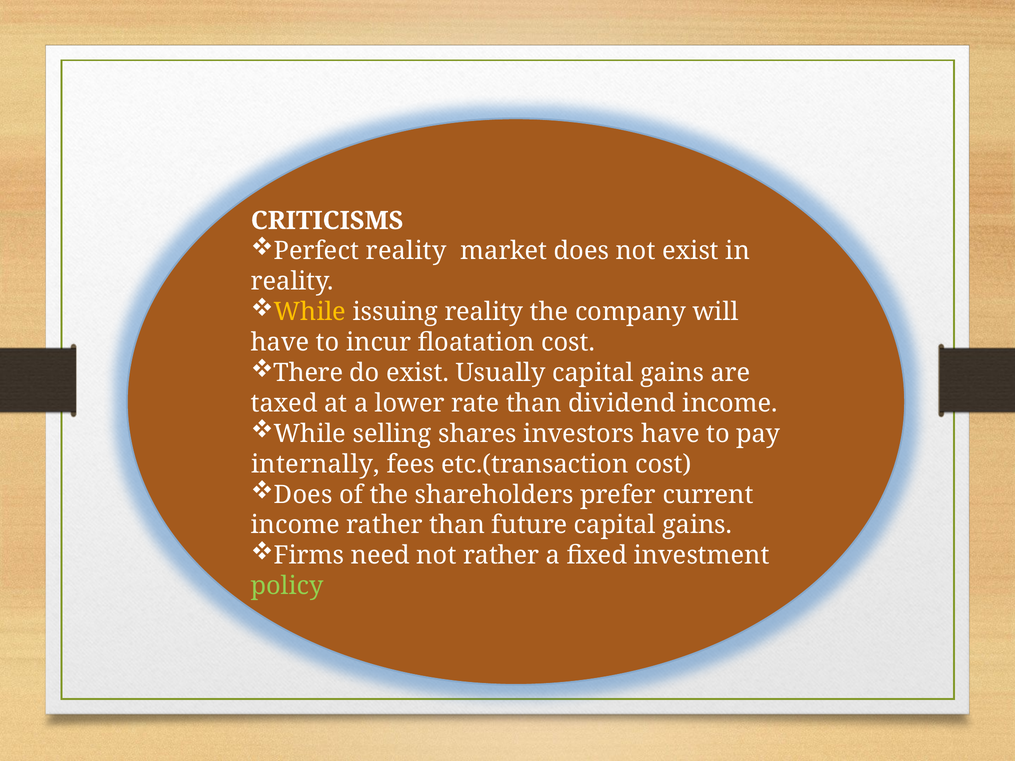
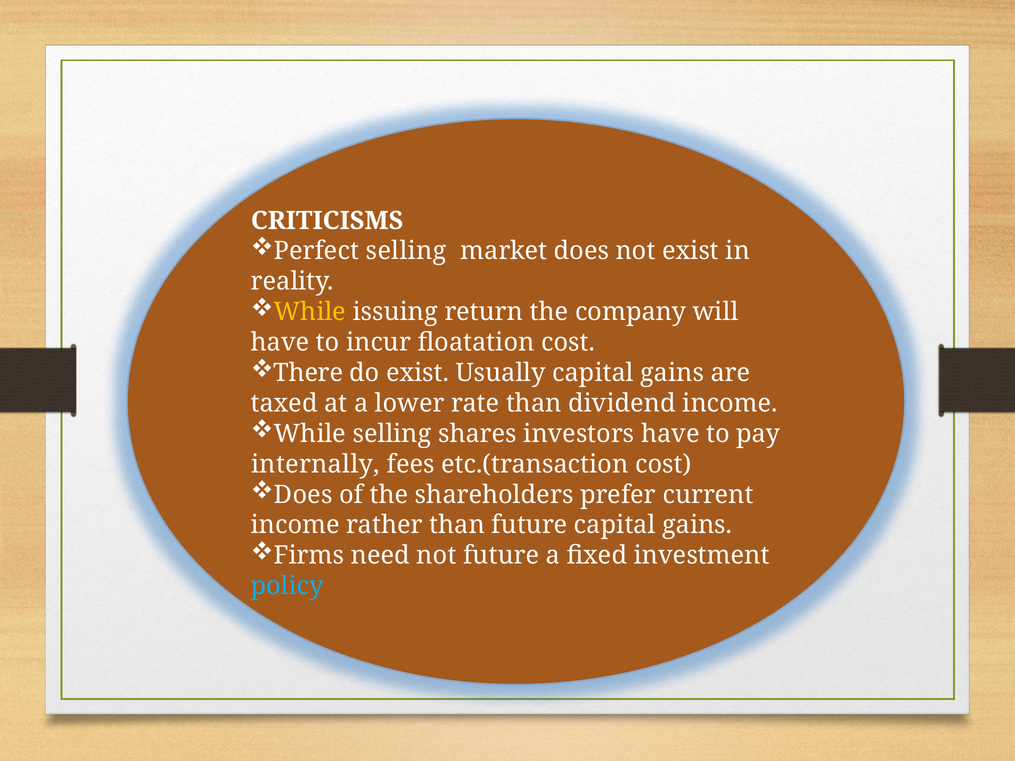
Perfect reality: reality -> selling (406, 251)
issuing reality: reality -> return (484, 312)
not rather: rather -> future (501, 556)
policy colour: light green -> light blue (287, 586)
